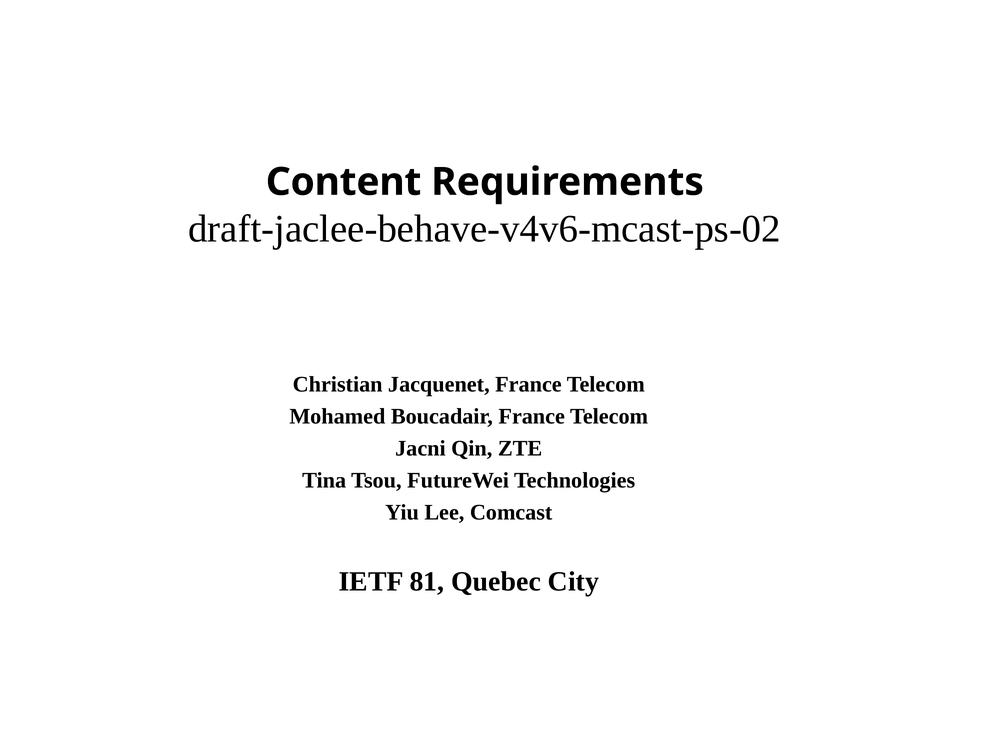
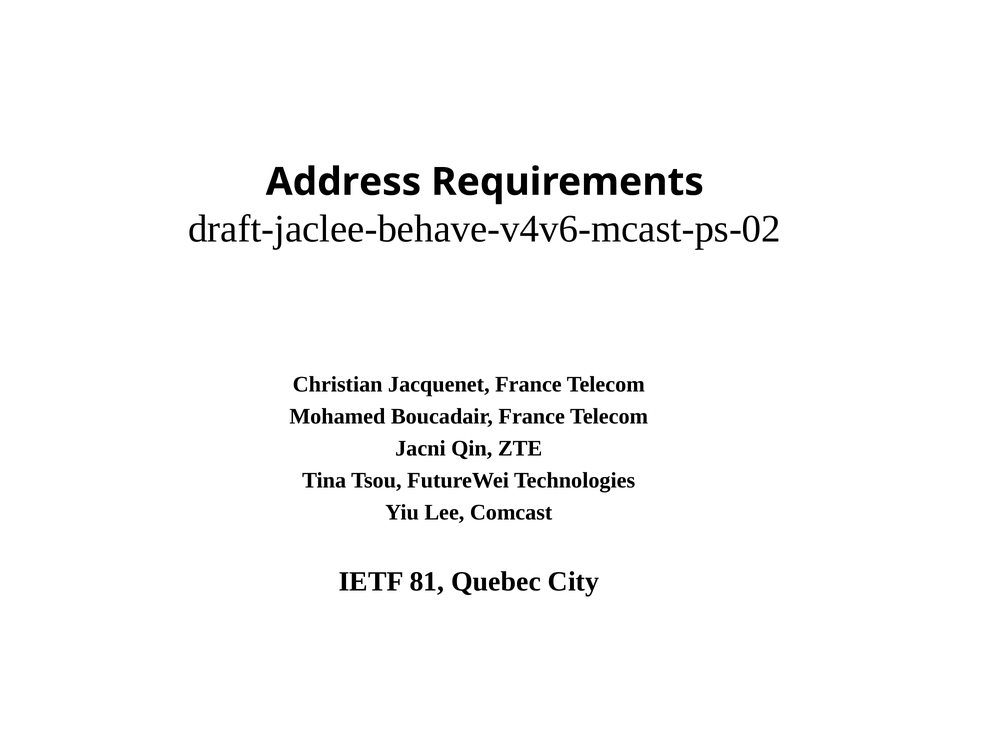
Content: Content -> Address (343, 182)
